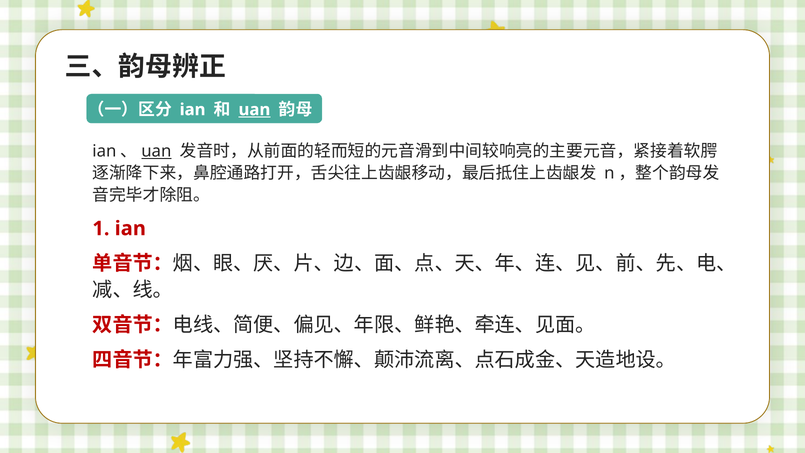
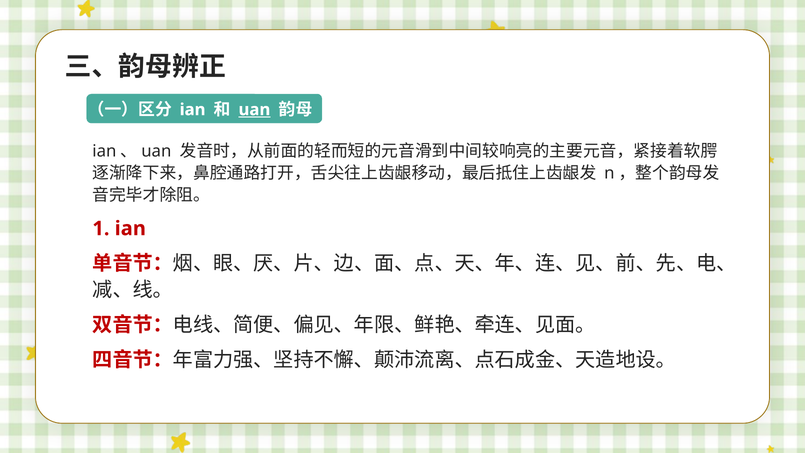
uan underline: present -> none (156, 151)
